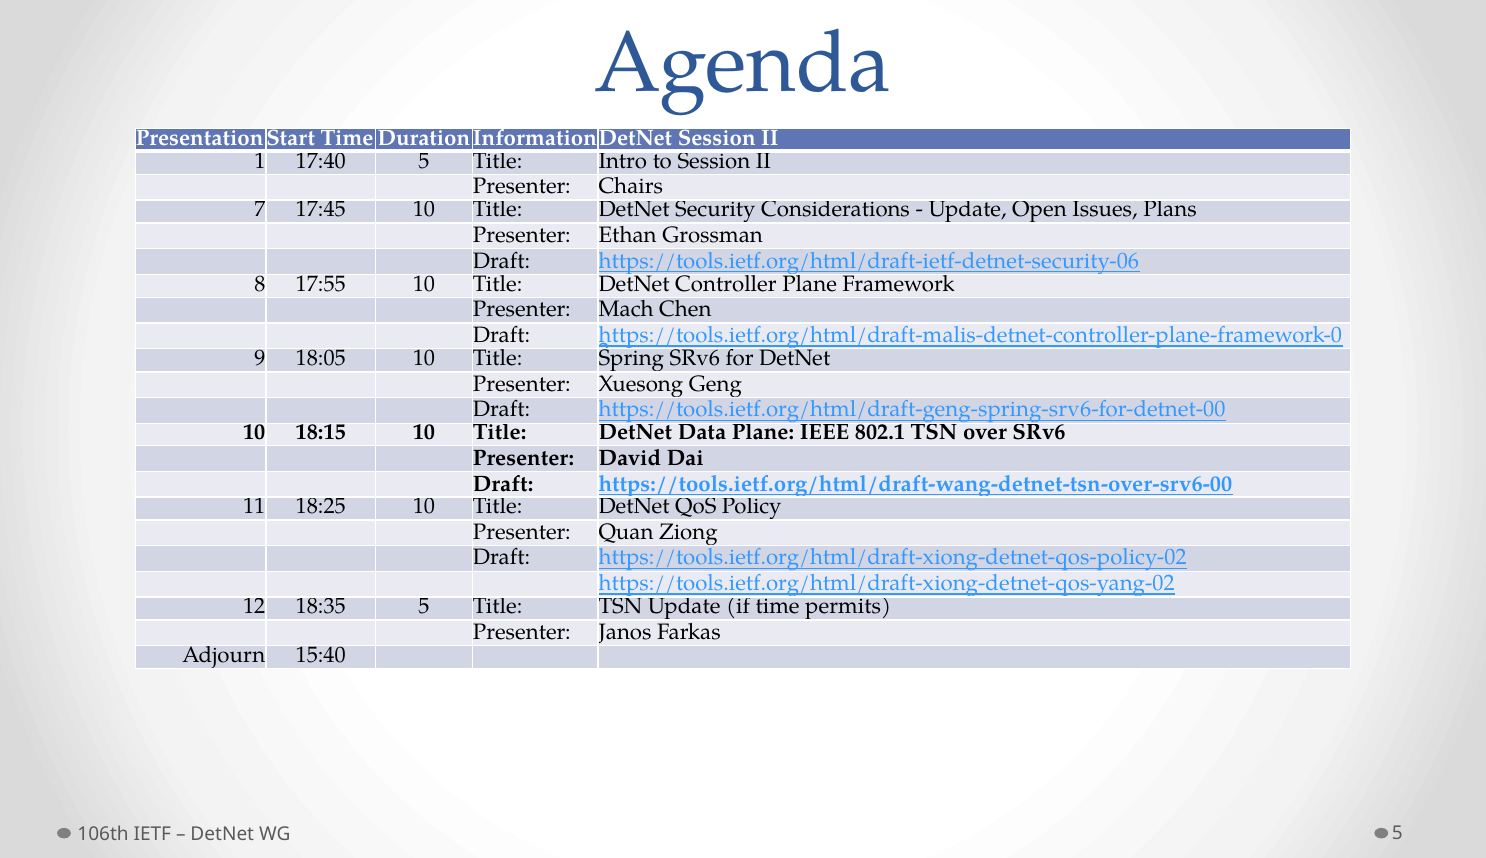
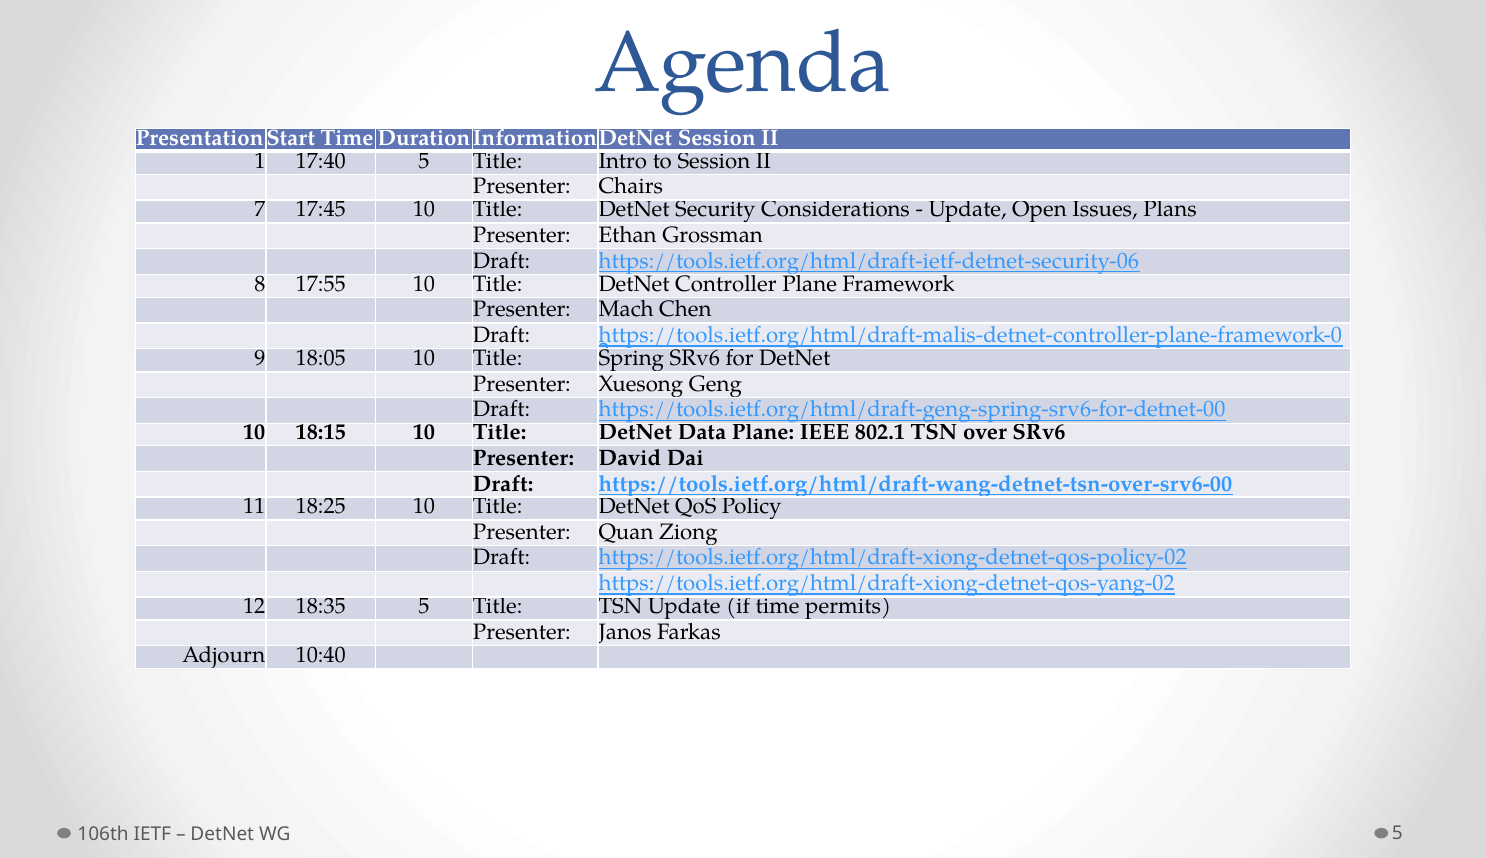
15:40: 15:40 -> 10:40 (321, 655)
